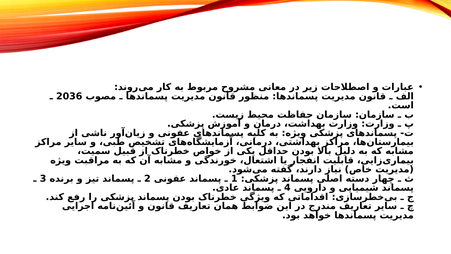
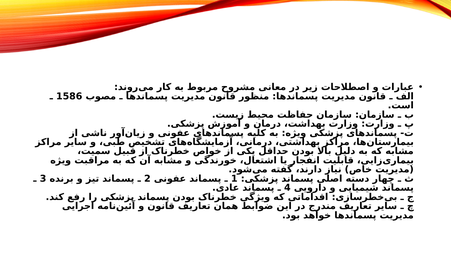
2036: 2036 -> 1586 (69, 96)
